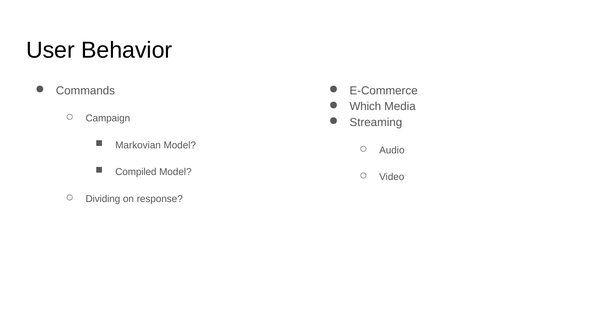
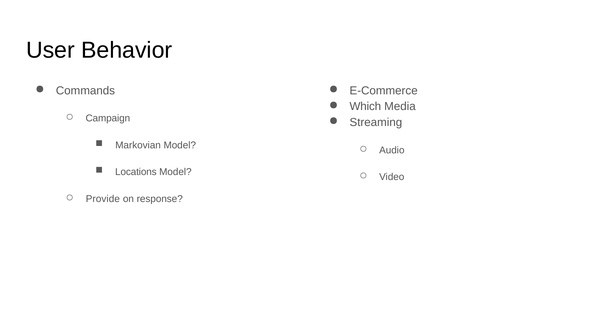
Compiled: Compiled -> Locations (136, 172)
Dividing: Dividing -> Provide (103, 199)
